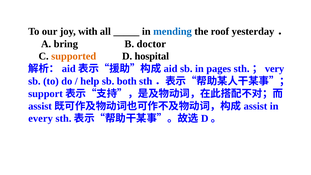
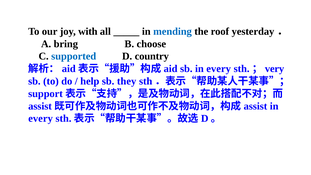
doctor: doctor -> choose (151, 44)
supported colour: orange -> blue (74, 56)
hospital: hospital -> country (152, 56)
sb in pages: pages -> every (219, 69)
both: both -> they (127, 81)
